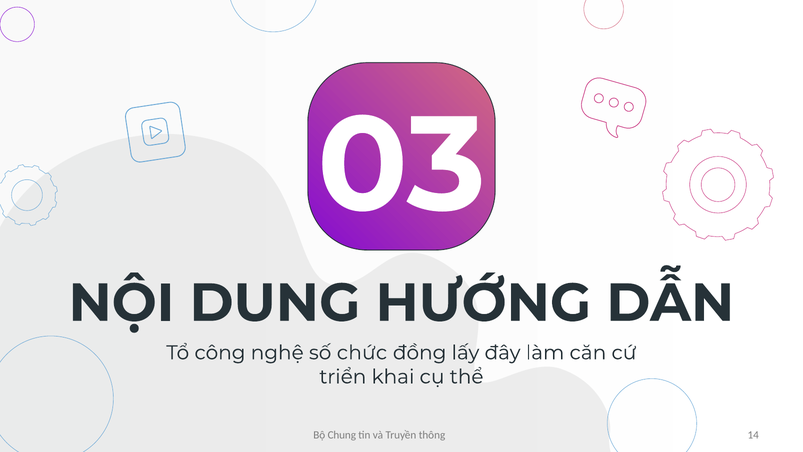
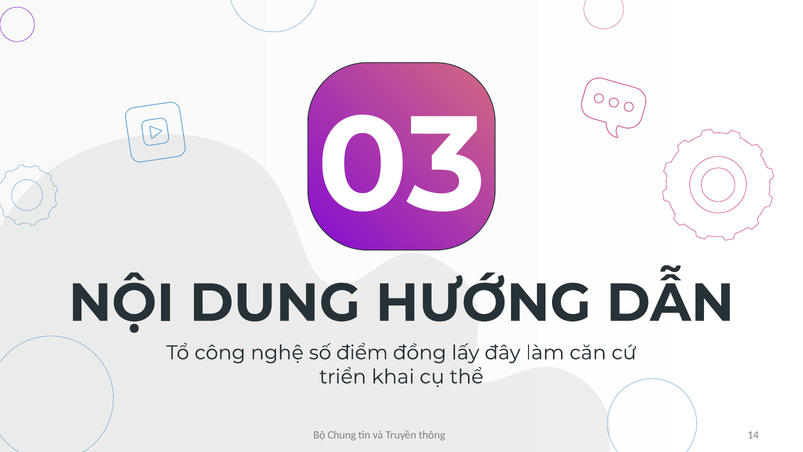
chức: chức -> điểm (362, 352)
